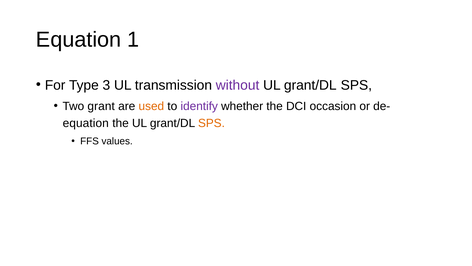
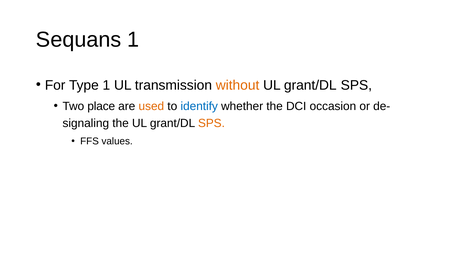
Equation: Equation -> Sequans (79, 40)
Type 3: 3 -> 1 (106, 85)
without colour: purple -> orange (238, 85)
grant: grant -> place (101, 106)
identify colour: purple -> blue (199, 106)
equation: equation -> signaling (86, 123)
